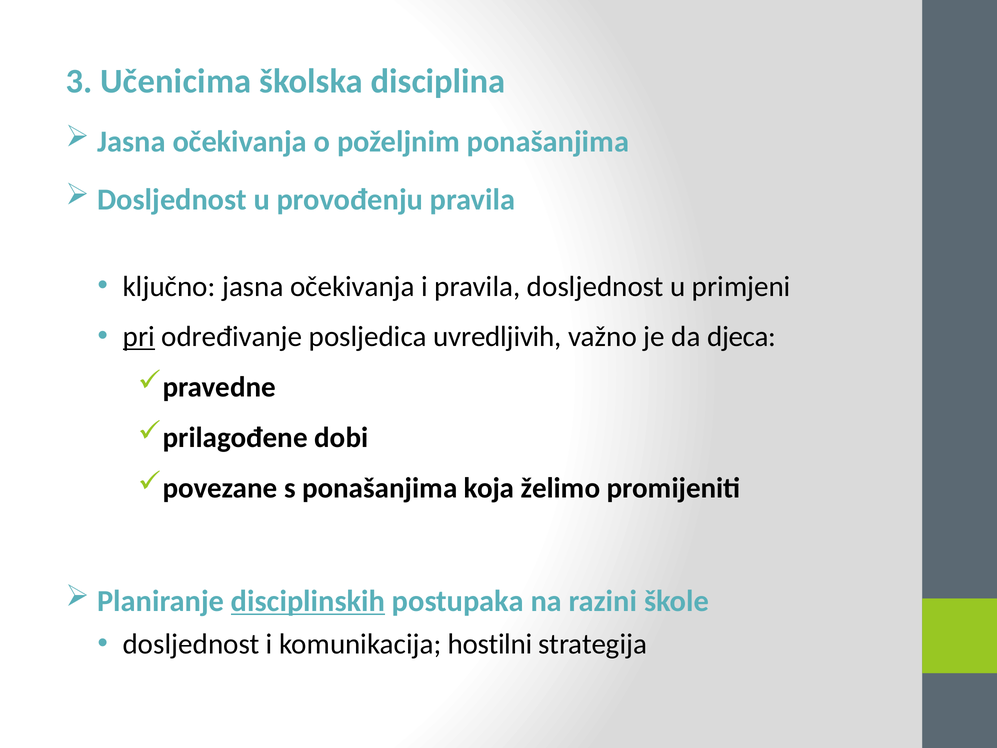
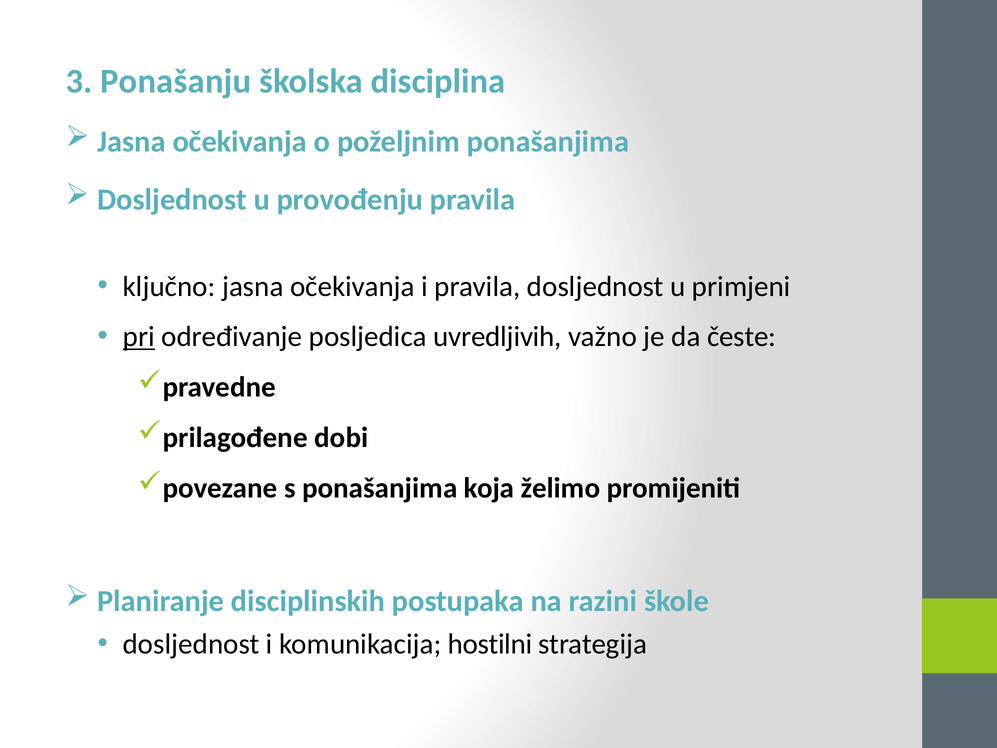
Učenicima: Učenicima -> Ponašanju (176, 81)
djeca: djeca -> česte (742, 337)
disciplinskih underline: present -> none (308, 601)
